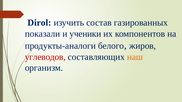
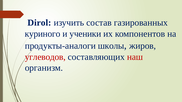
показали: показали -> куриного (43, 34)
белого: белого -> школы (111, 46)
наш colour: orange -> red (135, 57)
